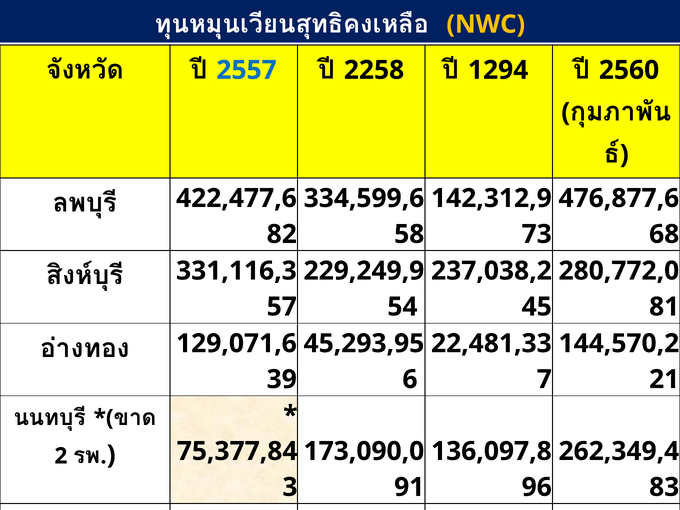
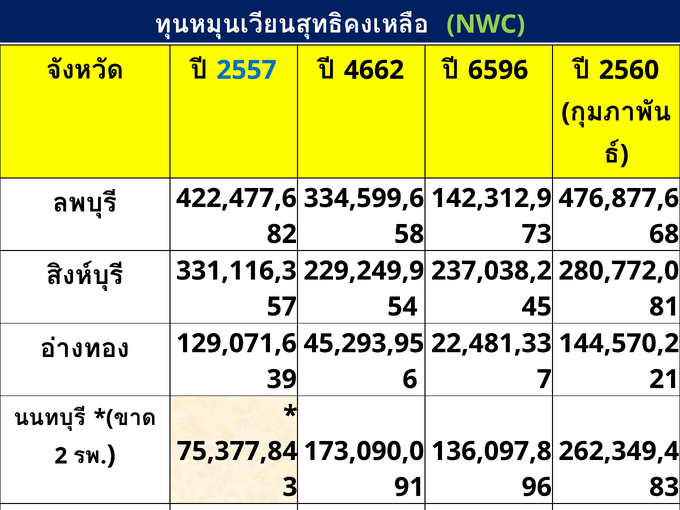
NWC colour: yellow -> light green (486, 24)
2258: 2258 -> 4662 (374, 70)
1294: 1294 -> 6596 (498, 70)
